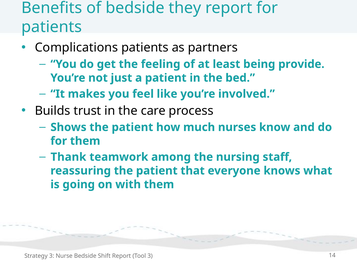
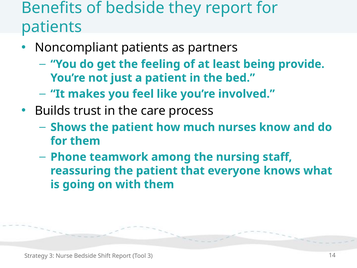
Complications: Complications -> Noncompliant (76, 48)
Thank: Thank -> Phone (68, 157)
